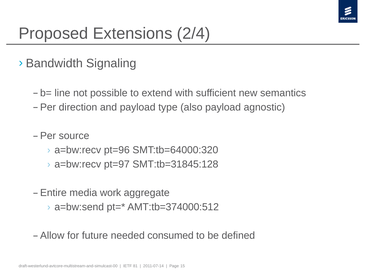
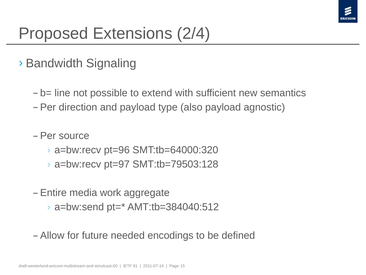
SMT:tb=31845:128: SMT:tb=31845:128 -> SMT:tb=79503:128 (175, 164)
AMT:tb=374000:512: AMT:tb=374000:512 -> AMT:tb=384040:512 (173, 207)
consumed: consumed -> encodings (170, 235)
